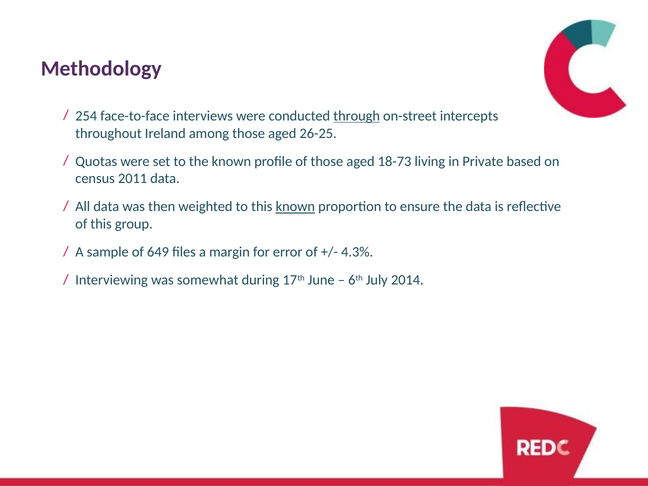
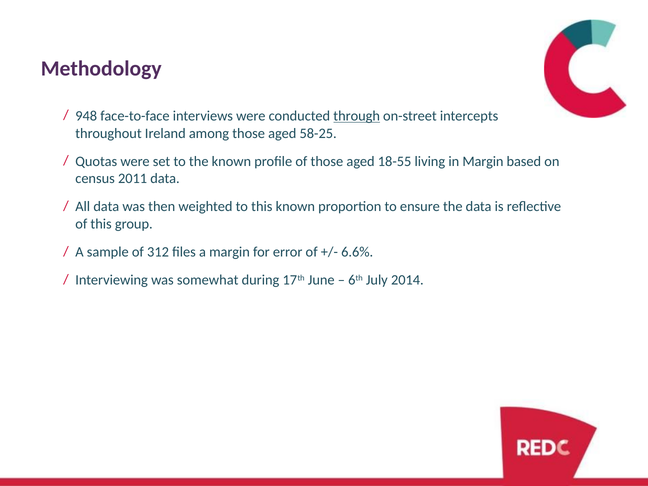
254: 254 -> 948 (86, 116)
26-25: 26-25 -> 58-25 (318, 133)
18-73: 18-73 -> 18-55 (395, 161)
in Private: Private -> Margin (483, 161)
known underline: present -> none (295, 207)
649: 649 -> 312 (158, 252)
4.3%: 4.3% -> 6.6% (357, 252)
